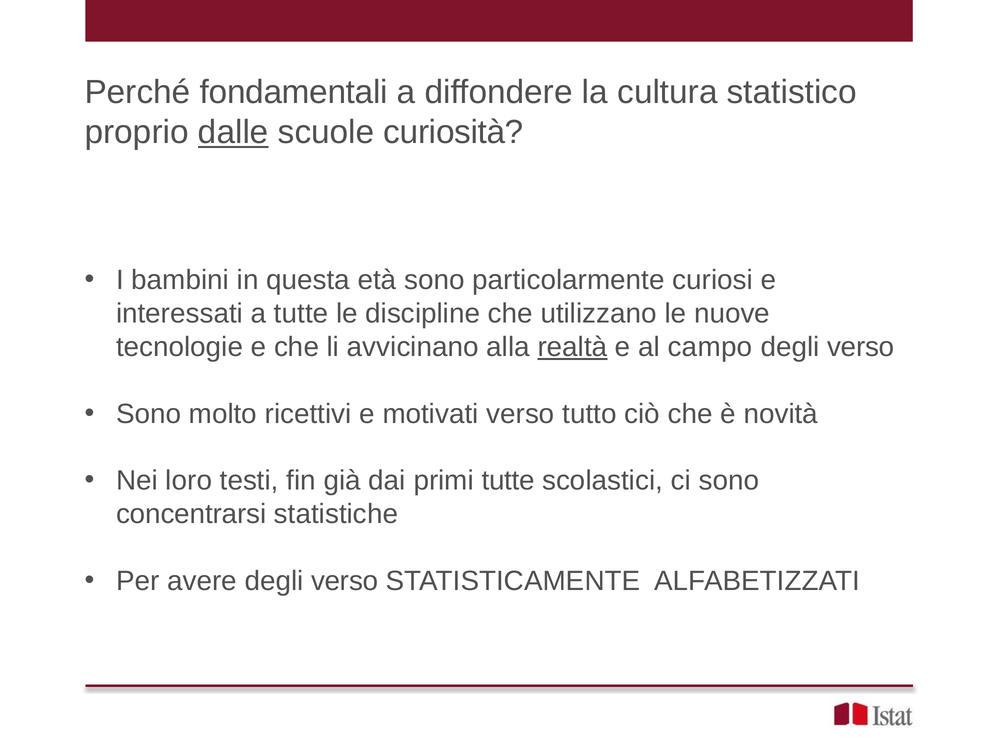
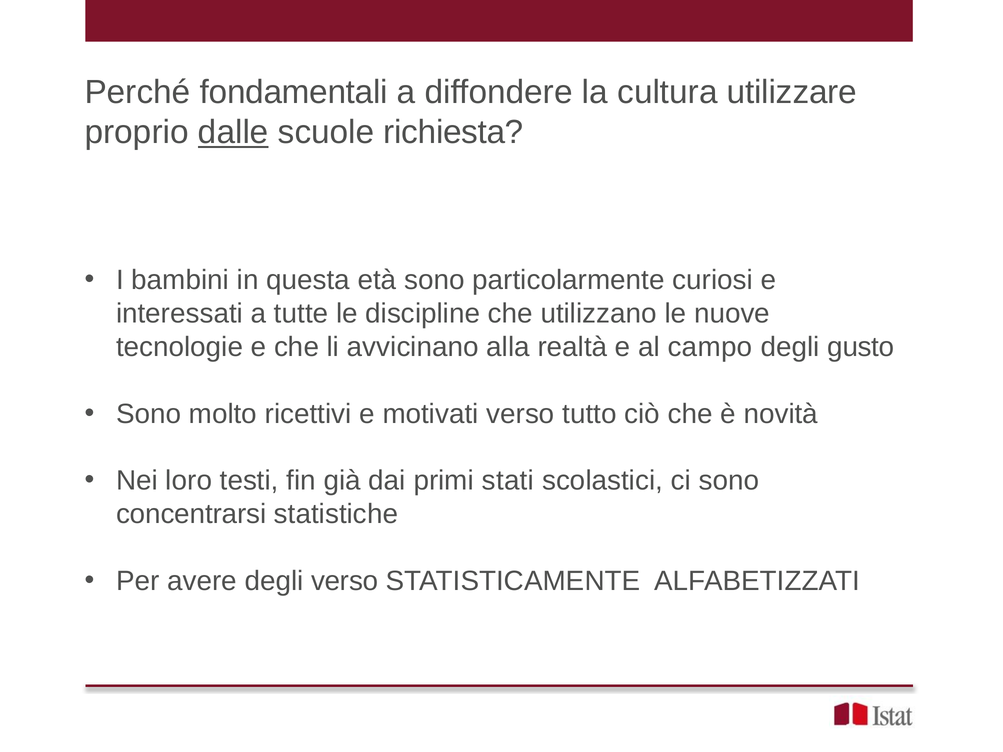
statistico: statistico -> utilizzare (792, 92)
curiosità: curiosità -> richiesta (454, 133)
realtà underline: present -> none (572, 347)
verso: verso -> gusto (861, 347)
primi tutte: tutte -> stati (508, 481)
